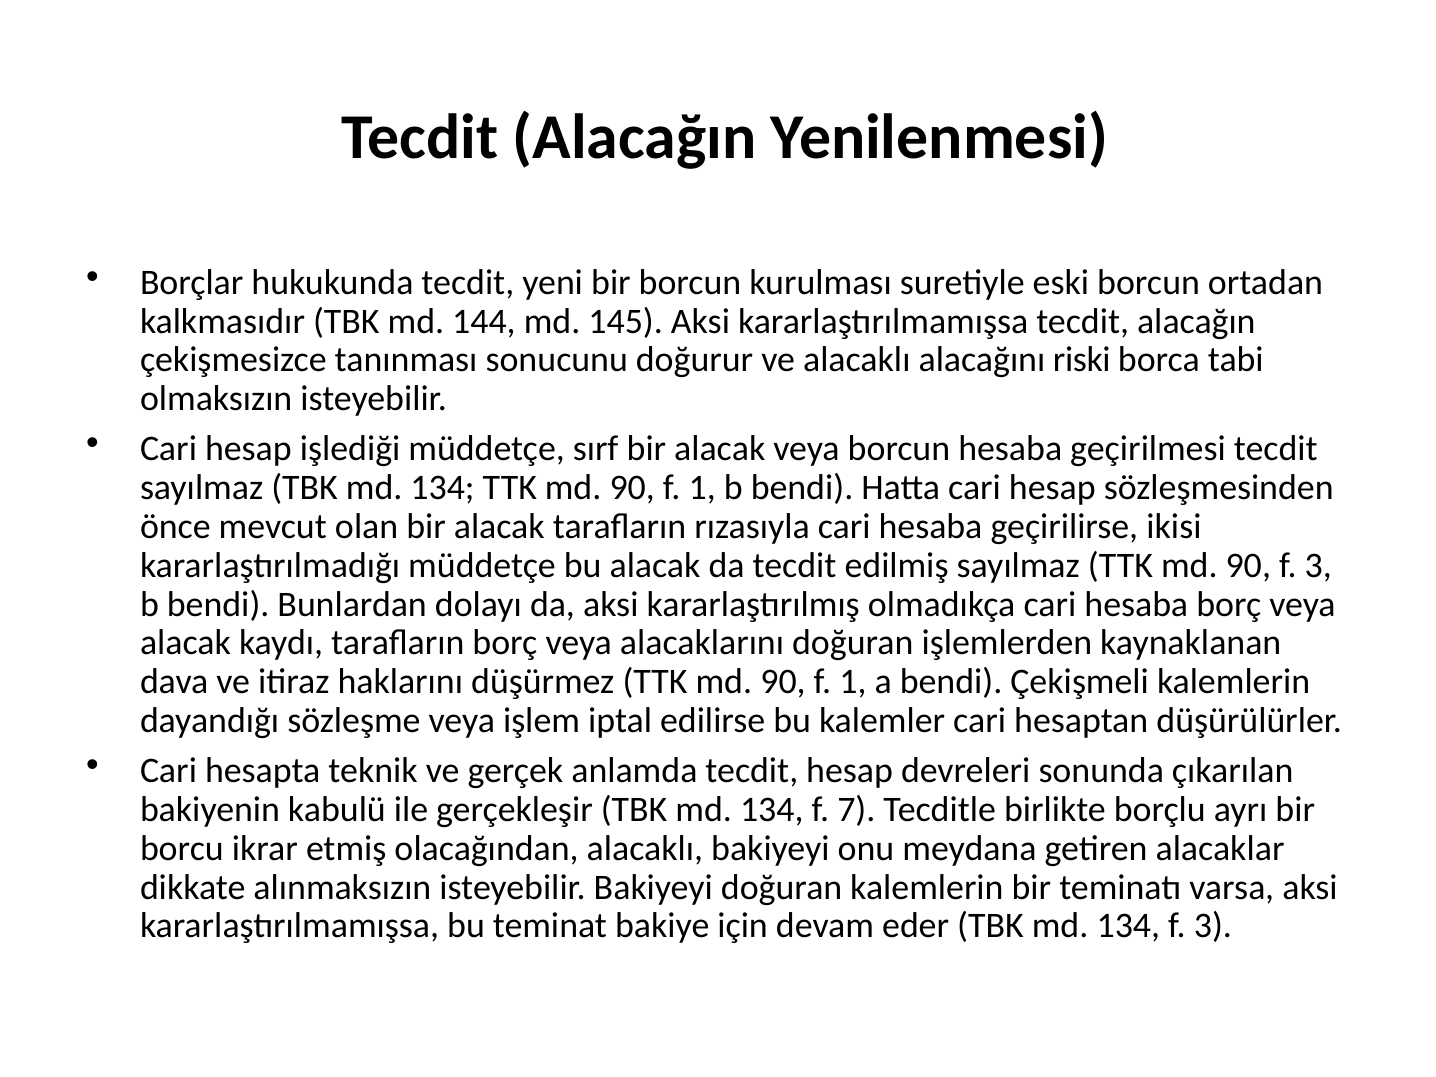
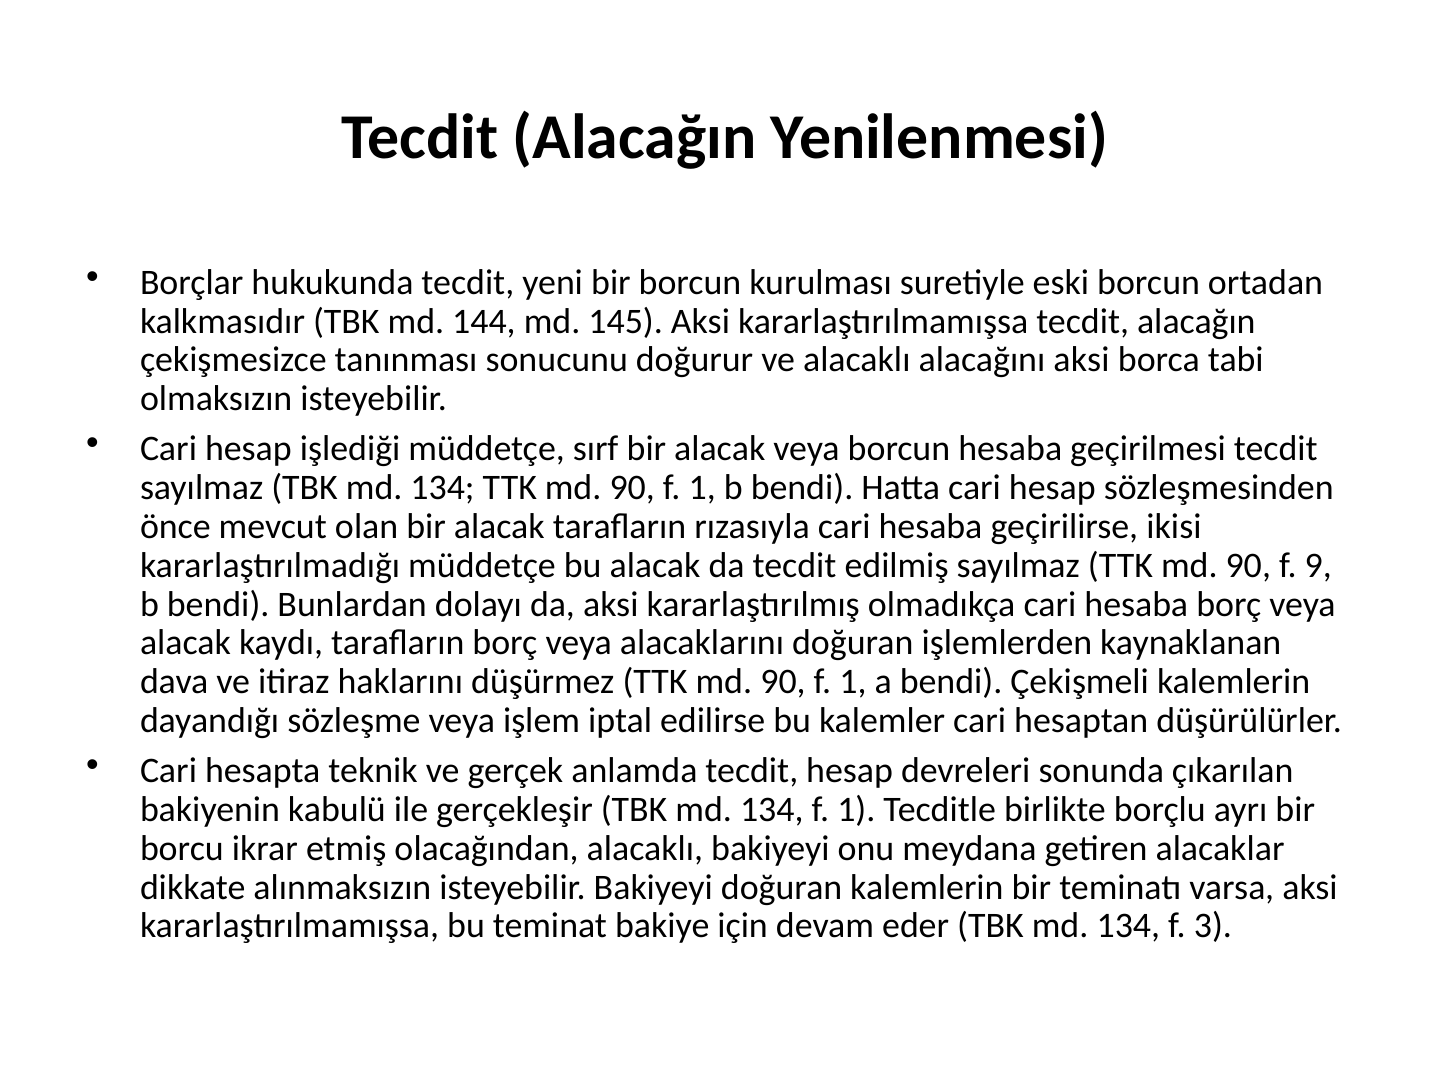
alacağını riski: riski -> aksi (1082, 360)
90 f 3: 3 -> 9 (1318, 565)
134 f 7: 7 -> 1 (856, 810)
